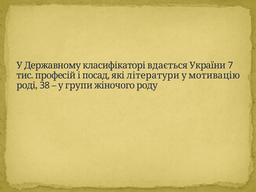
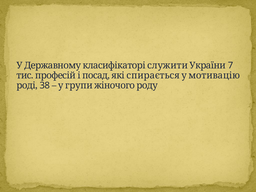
вдається: вдається -> служити (168, 65)
літератури: літератури -> спирається (153, 75)
